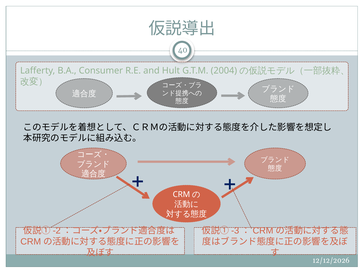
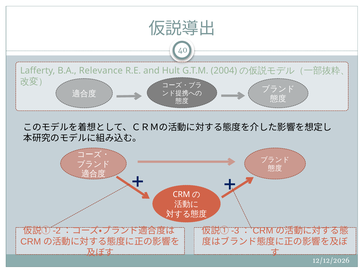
Consumer: Consumer -> Relevance (101, 71)
